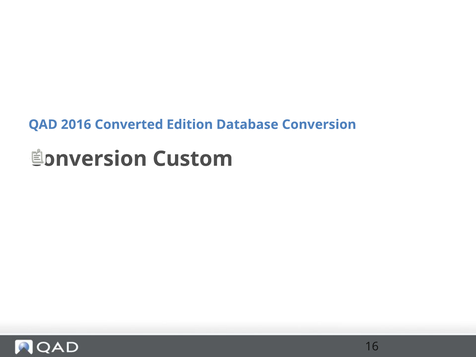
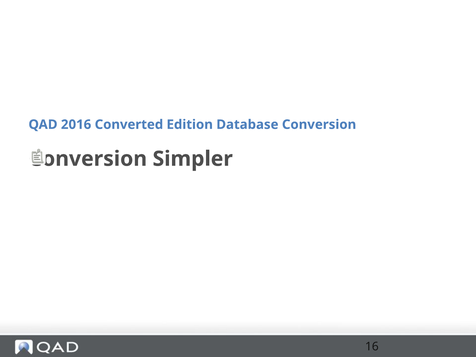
Custom: Custom -> Simpler (193, 159)
